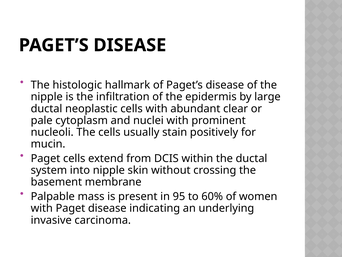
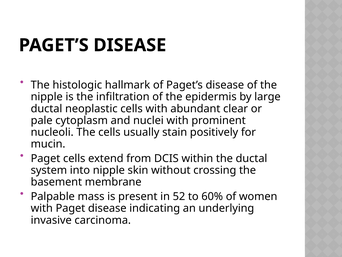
95: 95 -> 52 (179, 196)
